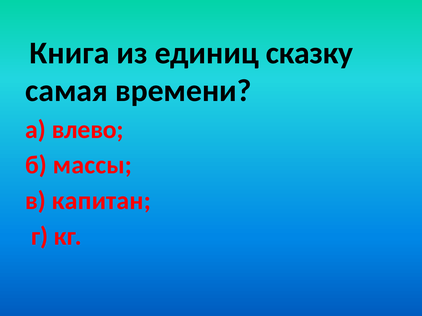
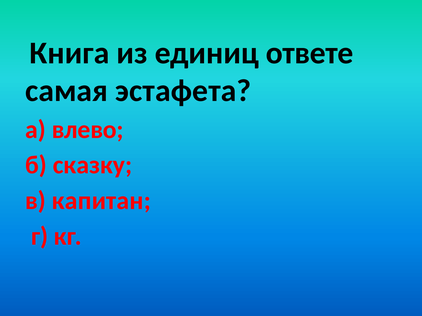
сказку: сказку -> ответе (310, 53)
времени: времени -> эстафета (183, 91)
массы: массы -> сказку (93, 165)
